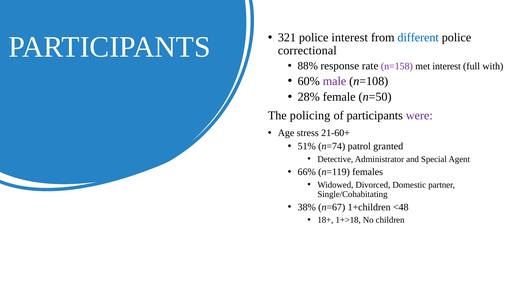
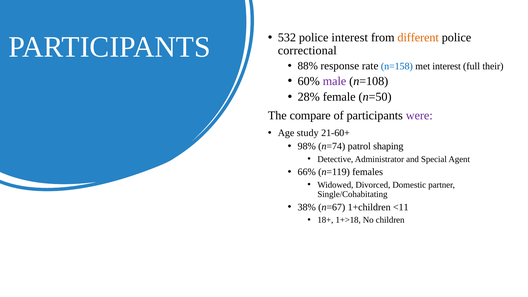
321: 321 -> 532 (287, 38)
different colour: blue -> orange (418, 38)
n=158 colour: purple -> blue (397, 66)
with: with -> their (493, 66)
policing: policing -> compare (310, 115)
stress: stress -> study (308, 133)
51%: 51% -> 98% (307, 146)
granted: granted -> shaping (388, 146)
<48: <48 -> <11 (401, 207)
